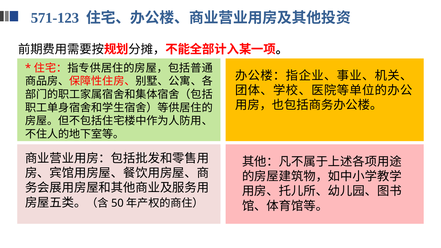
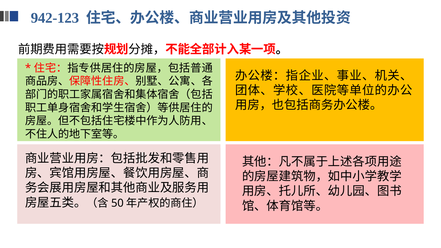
571-123: 571-123 -> 942-123 (55, 18)
